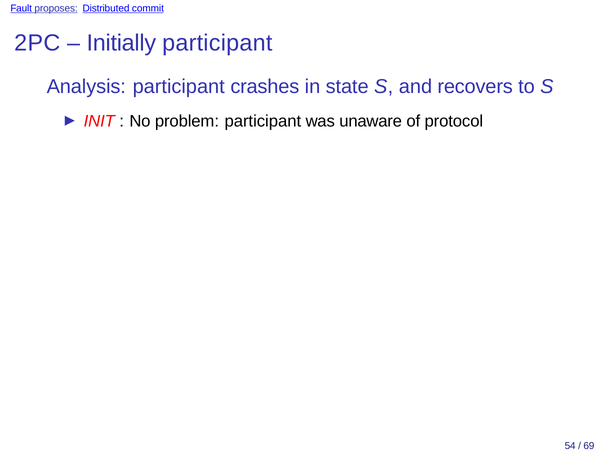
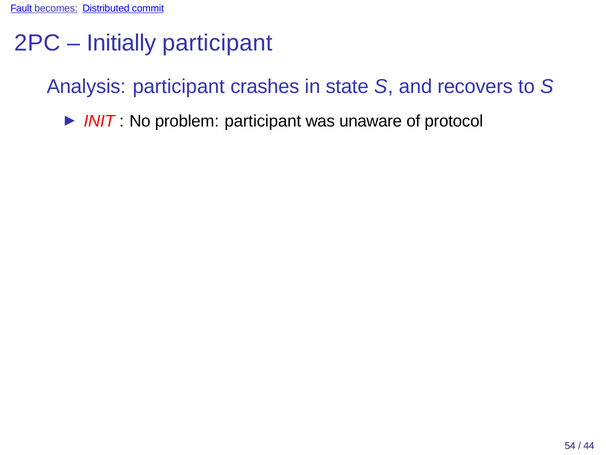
proposes: proposes -> becomes (56, 8)
69: 69 -> 44 (589, 446)
